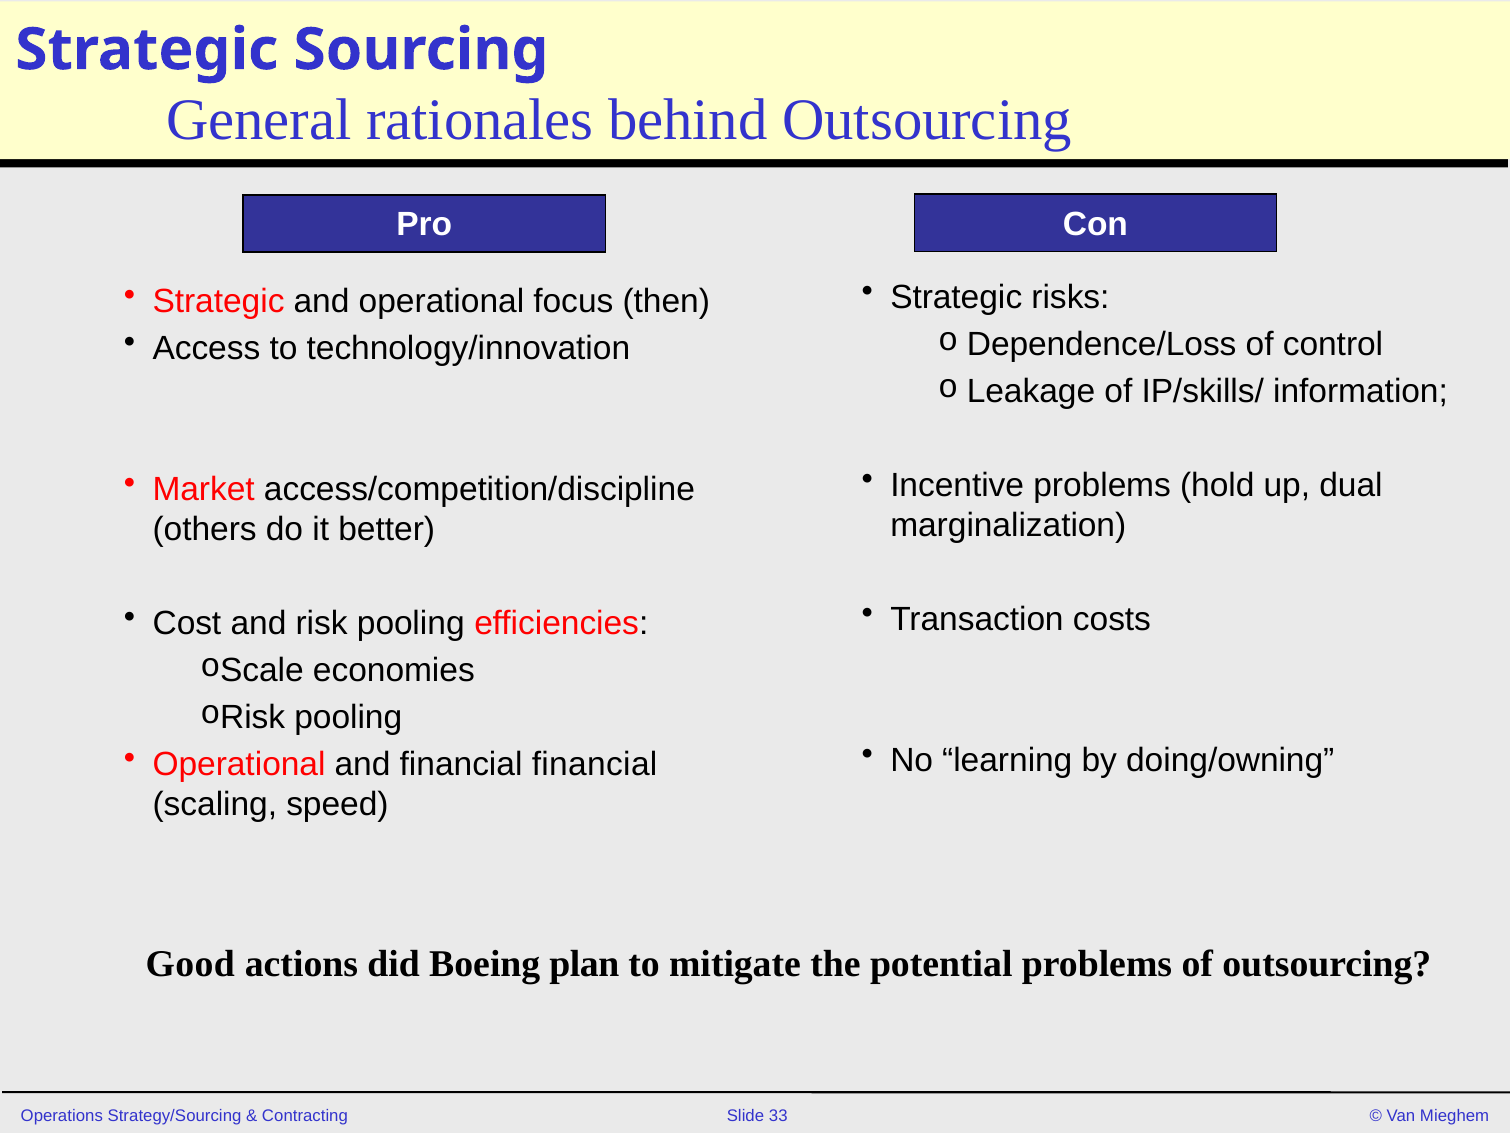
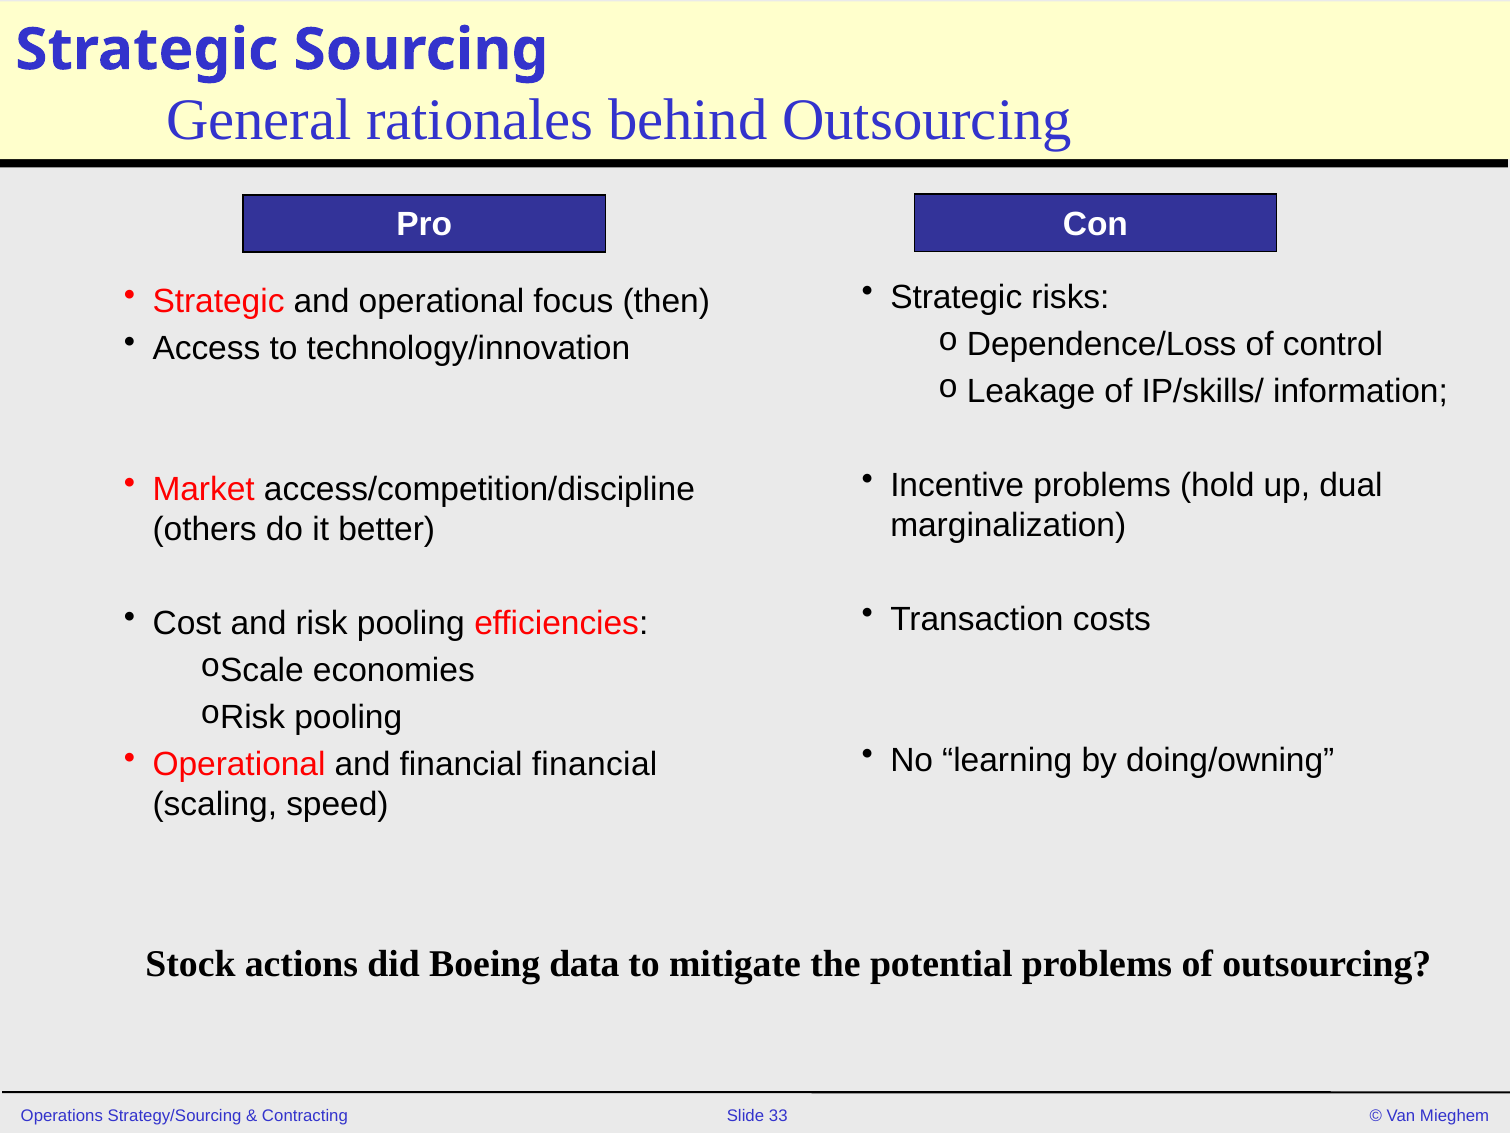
Good: Good -> Stock (190, 964)
plan: plan -> data (584, 964)
